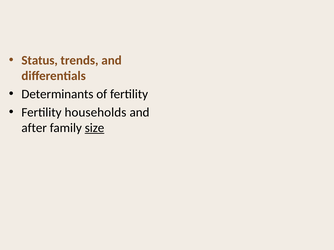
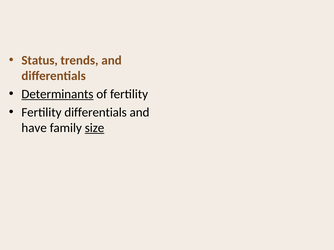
Determinants underline: none -> present (57, 94)
Fertility households: households -> differentials (96, 112)
after: after -> have (34, 128)
